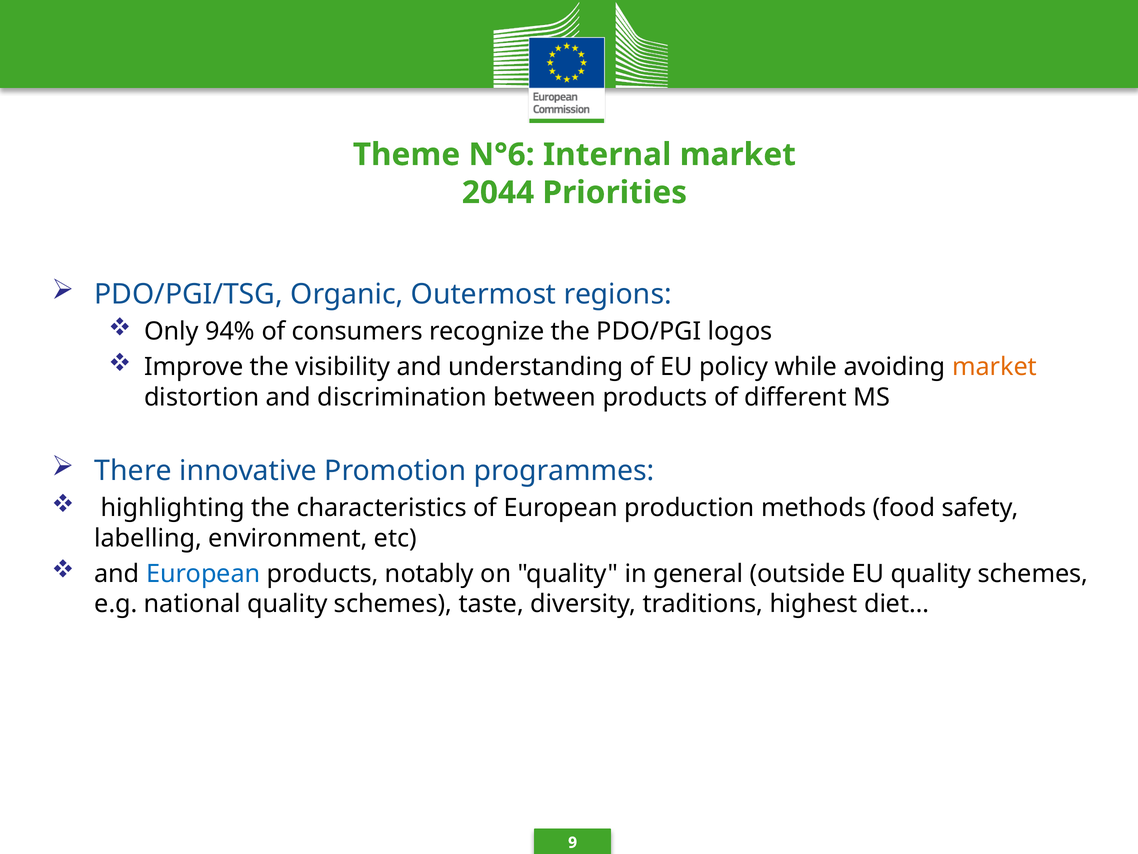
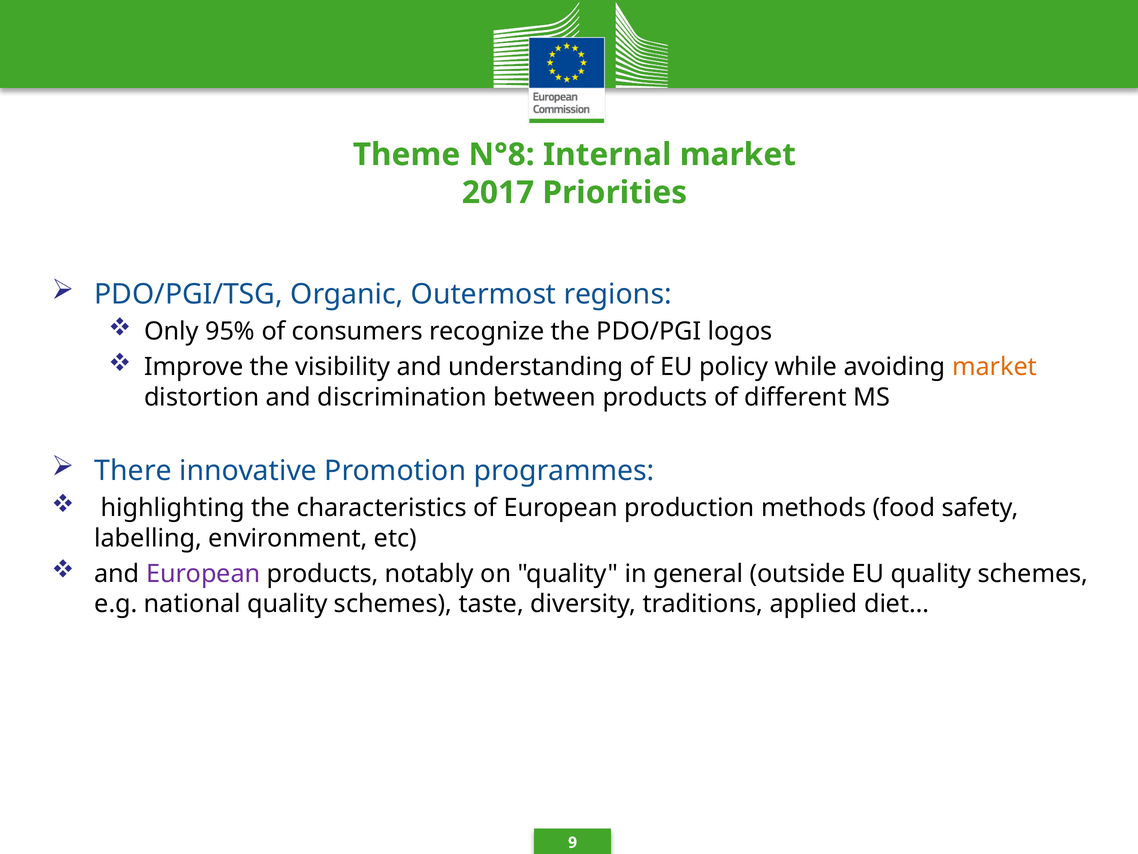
N°6: N°6 -> N°8 (502, 155)
2044: 2044 -> 2017 (498, 193)
94%: 94% -> 95% (230, 331)
European colour: blue -> purple (203, 573)
highest: highest -> applied (813, 604)
